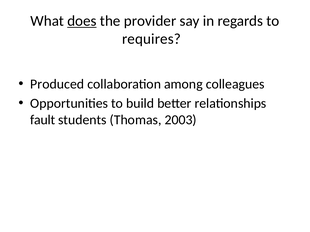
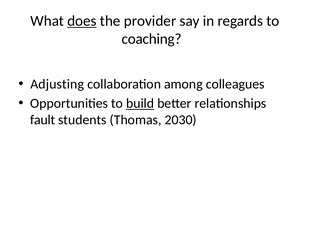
requires: requires -> coaching (152, 39)
Produced: Produced -> Adjusting (57, 84)
build underline: none -> present (140, 104)
2003: 2003 -> 2030 (181, 120)
